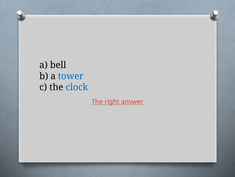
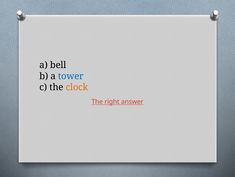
clock colour: blue -> orange (77, 87)
